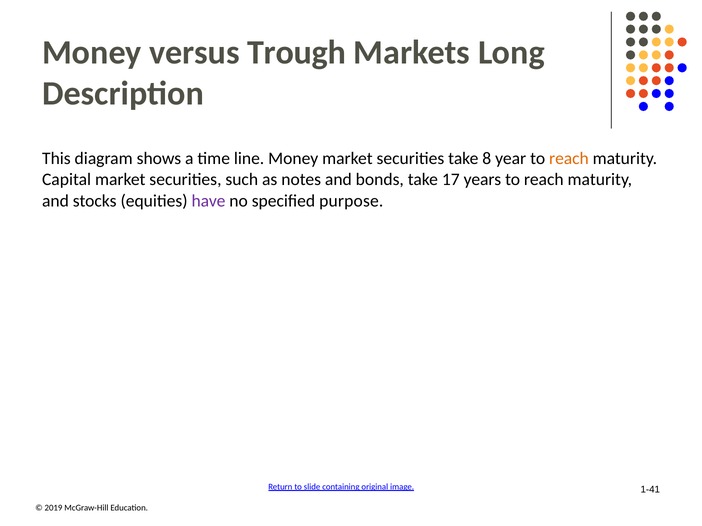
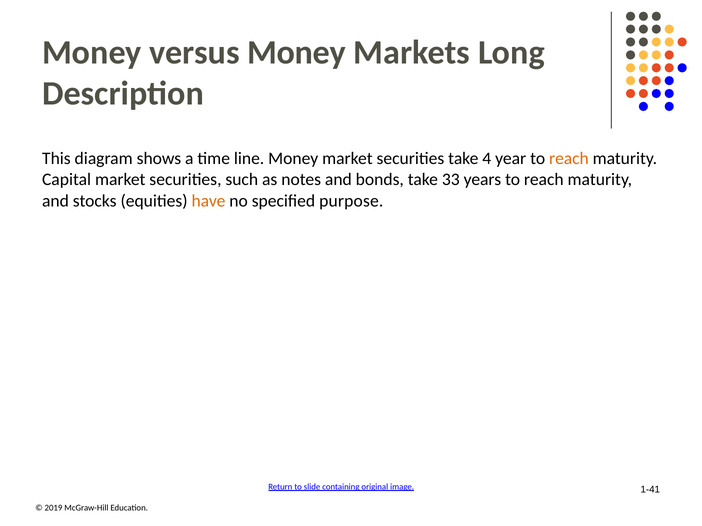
versus Trough: Trough -> Money (297, 53)
8: 8 -> 4 (487, 159)
17: 17 -> 33 (451, 180)
have colour: purple -> orange (209, 201)
